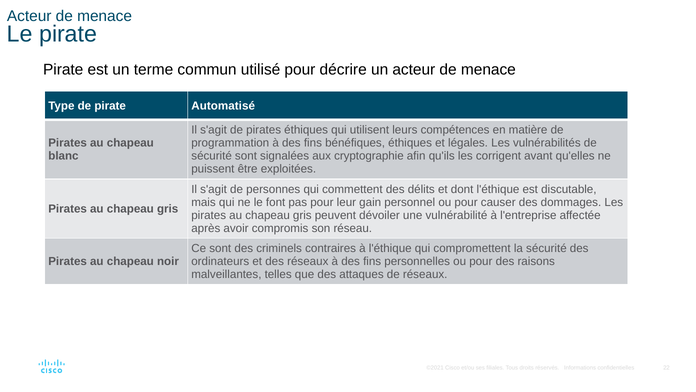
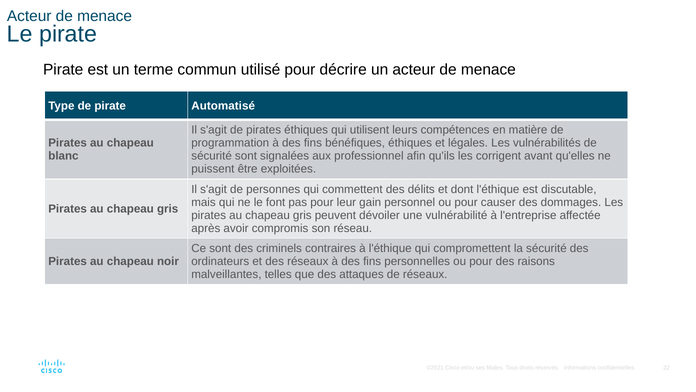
cryptographie: cryptographie -> professionnel (369, 156)
